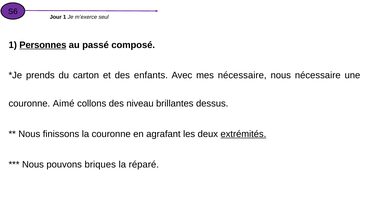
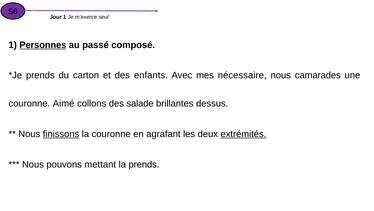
nous nécessaire: nécessaire -> camarades (318, 75)
niveau: niveau -> salade (140, 103)
finissons underline: none -> present (61, 134)
briques: briques -> mettant (100, 164)
la réparé: réparé -> prends (144, 164)
